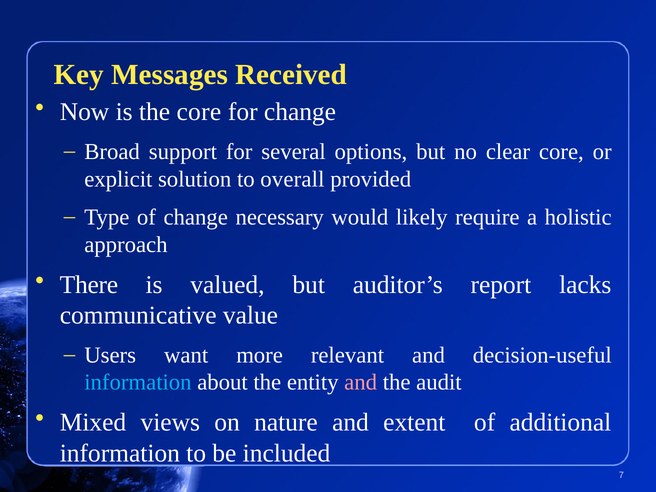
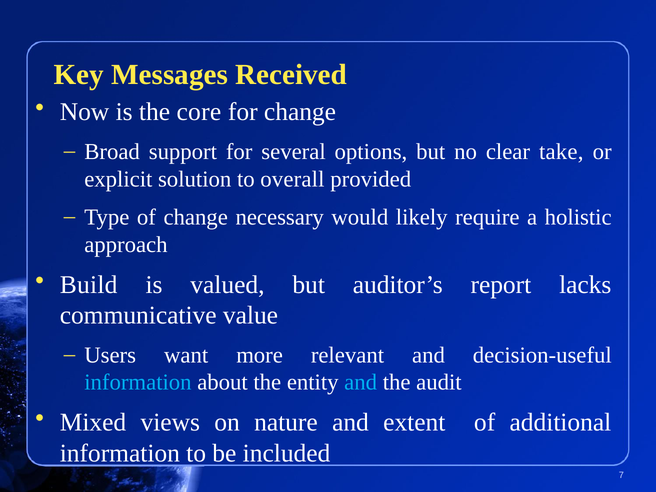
clear core: core -> take (561, 152)
There: There -> Build (89, 285)
and colour: pink -> light blue (361, 382)
